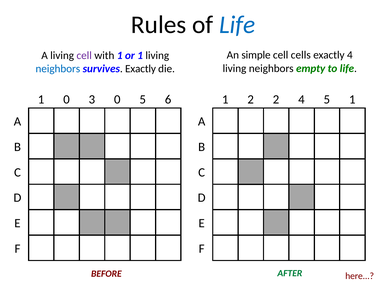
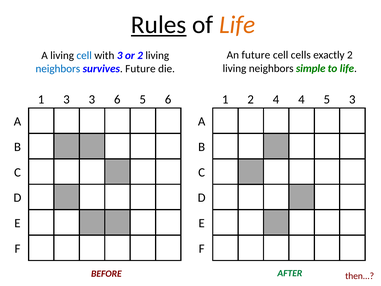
Rules underline: none -> present (159, 25)
Life colour: blue -> orange (237, 25)
An simple: simple -> future (256, 55)
exactly 4: 4 -> 2 (350, 55)
cell colour: purple -> blue (84, 55)
with 1: 1 -> 3 (120, 55)
or 1: 1 -> 2 (140, 55)
empty: empty -> simple (311, 68)
survives Exactly: Exactly -> Future (140, 69)
1 0: 0 -> 3 (66, 99)
3 0: 0 -> 6 (117, 99)
2 2: 2 -> 4 (276, 99)
5 1: 1 -> 3 (352, 99)
here: here -> then (360, 276)
